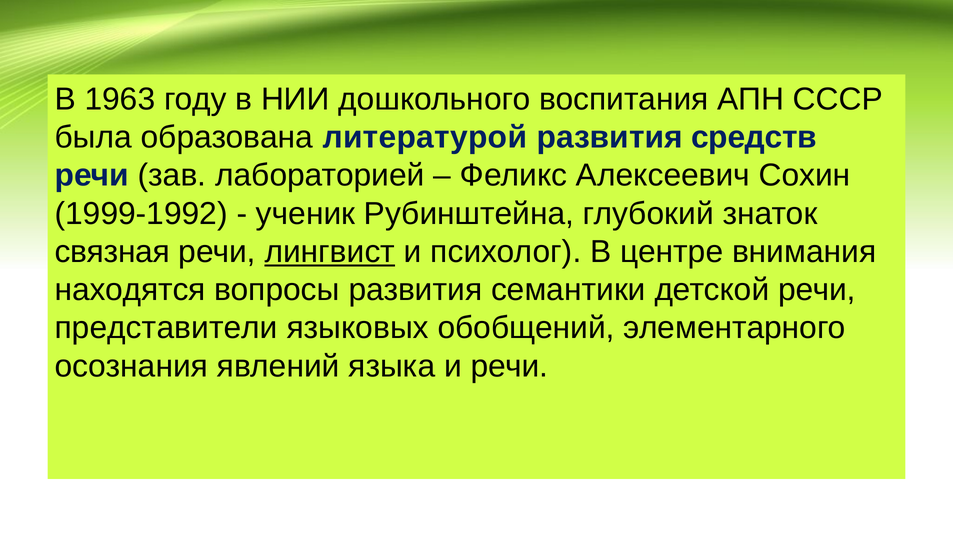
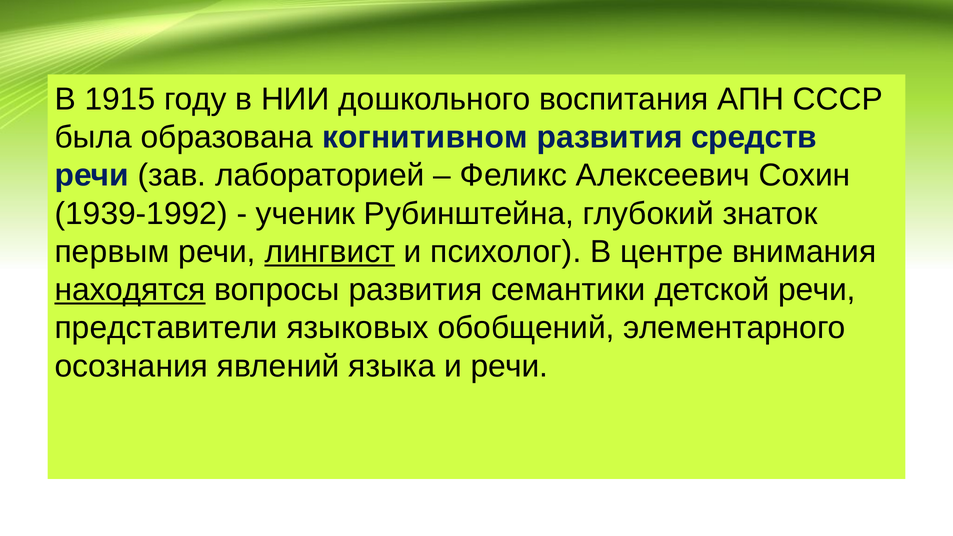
1963: 1963 -> 1915 (120, 99)
литературой: литературой -> когнитивном (425, 137)
1999-1992: 1999-1992 -> 1939-1992 (141, 214)
связная: связная -> первым (112, 252)
находятся underline: none -> present (130, 290)
